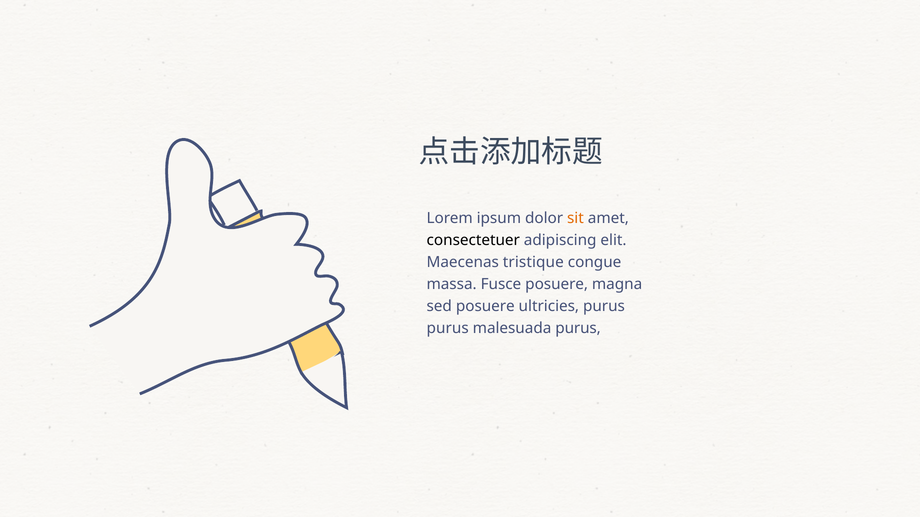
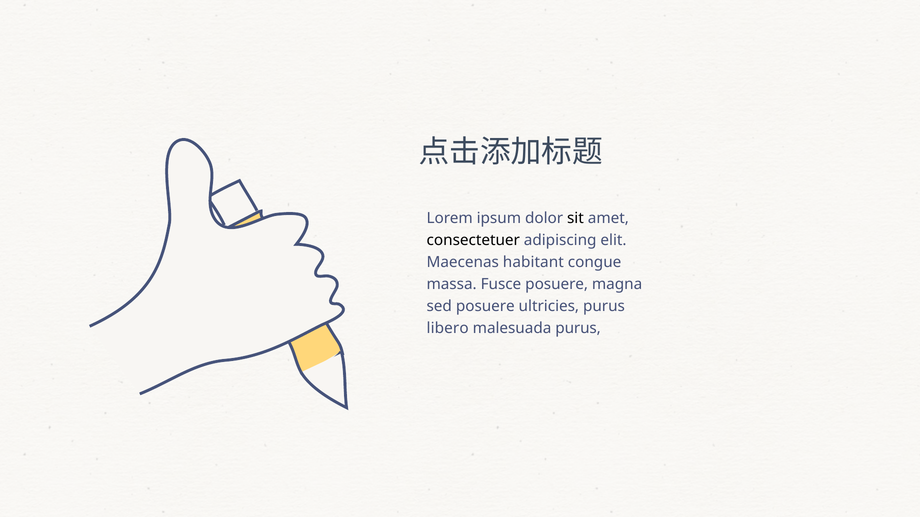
sit colour: orange -> black (575, 218)
tristique: tristique -> habitant (533, 263)
purus: purus -> libero (448, 329)
